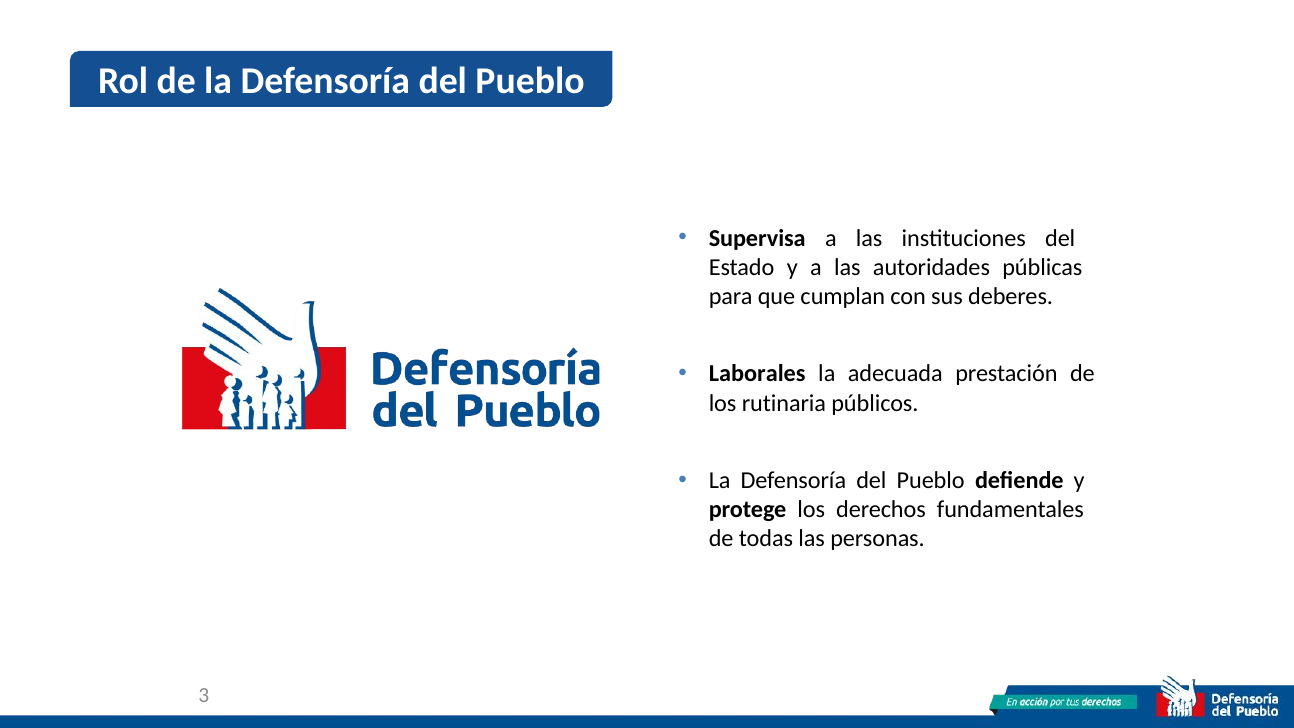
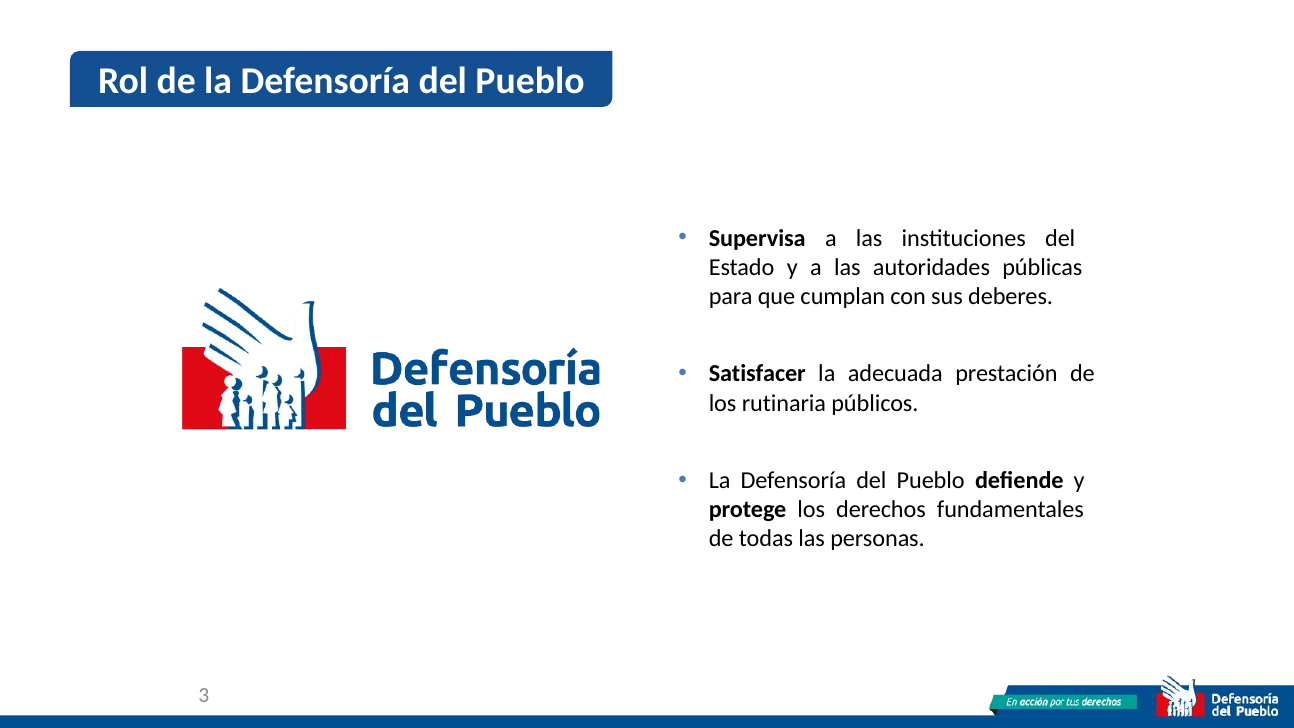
Laborales: Laborales -> Satisfacer (757, 374)
